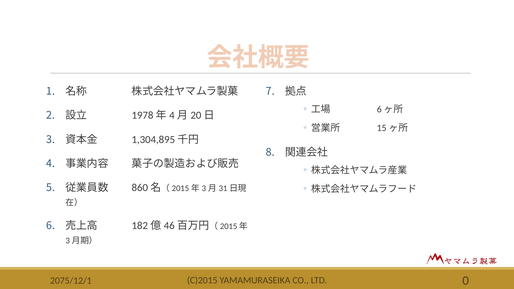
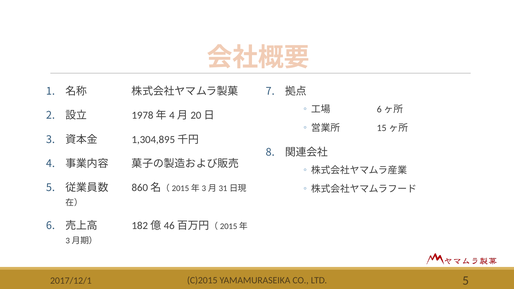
LTD 0: 0 -> 5 (466, 281)
2075/12/1: 2075/12/1 -> 2017/12/1 (71, 281)
